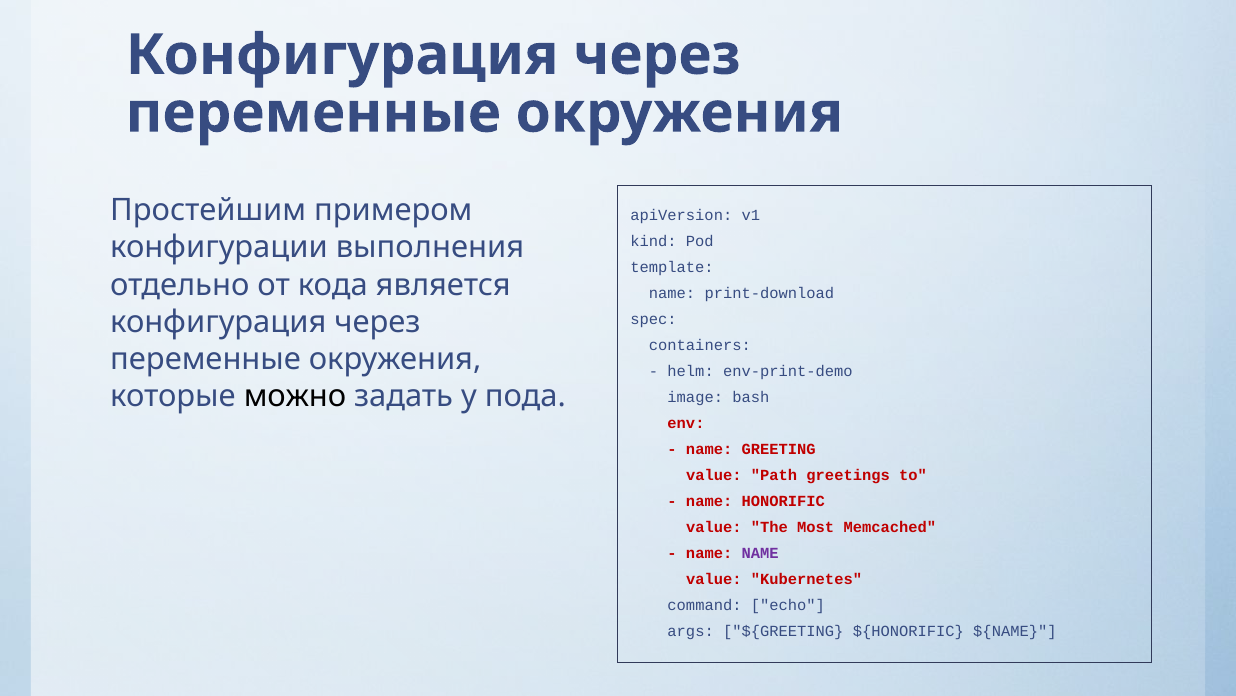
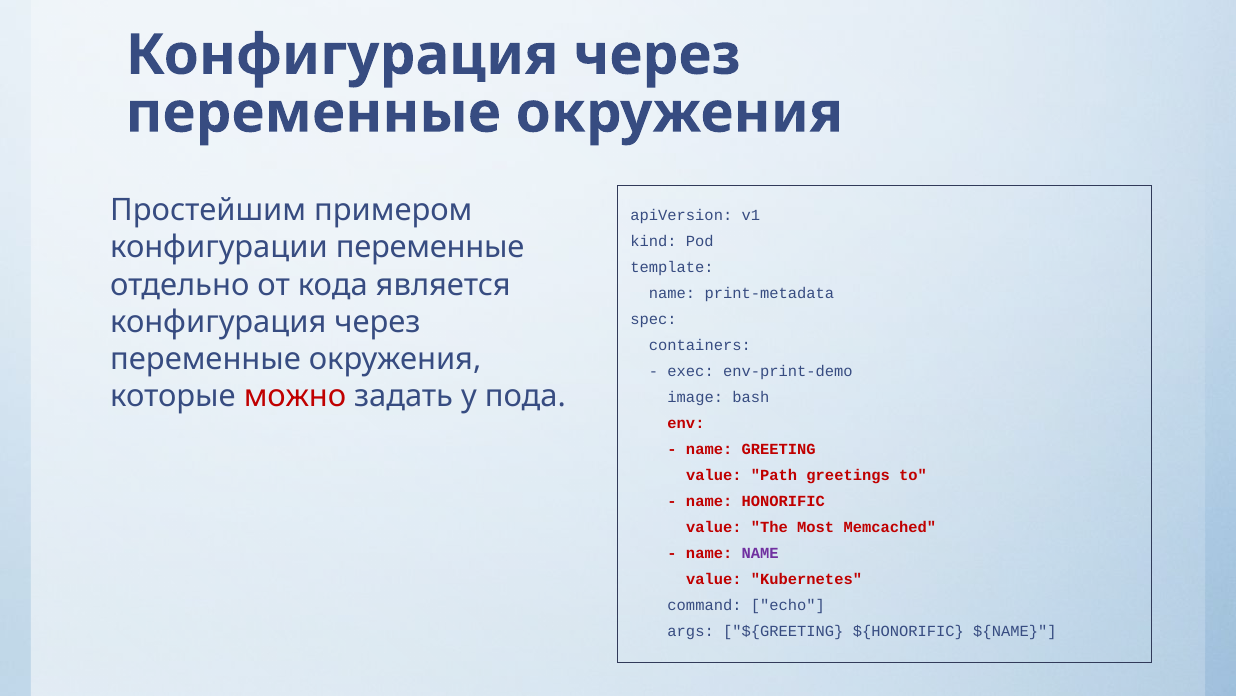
конфигурации выполнения: выполнения -> переменные (430, 247)
print-download: print-download -> print-metadata (769, 293)
helm: helm -> exec (691, 371)
можно colour: black -> red (295, 396)
